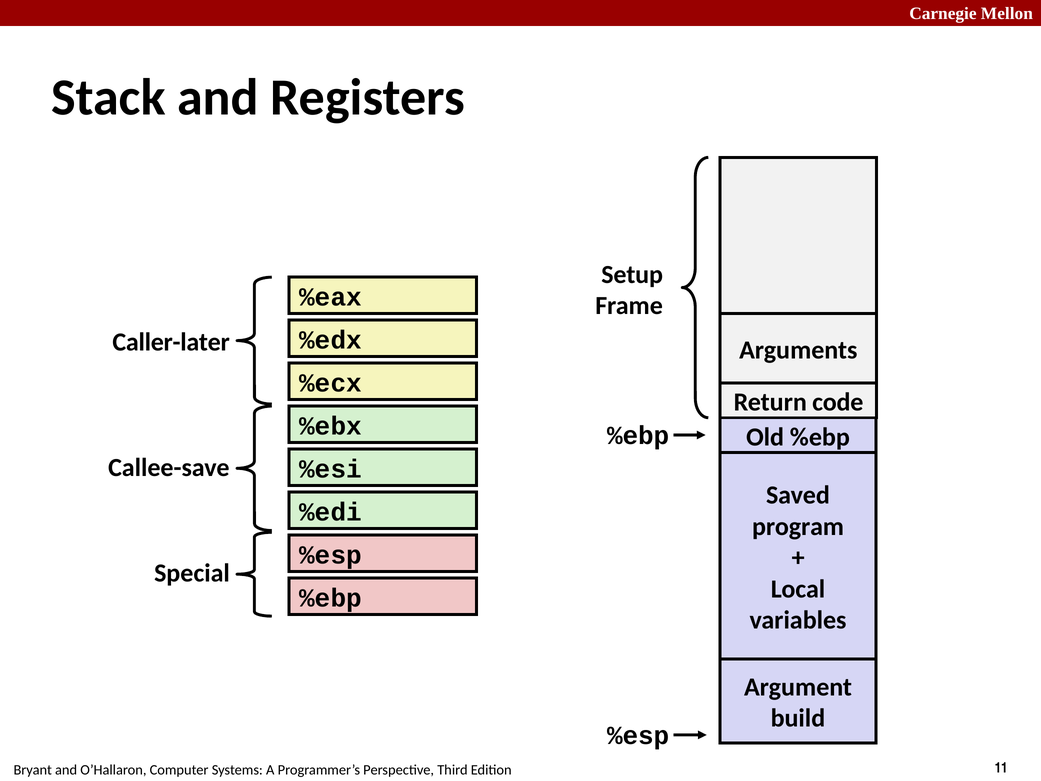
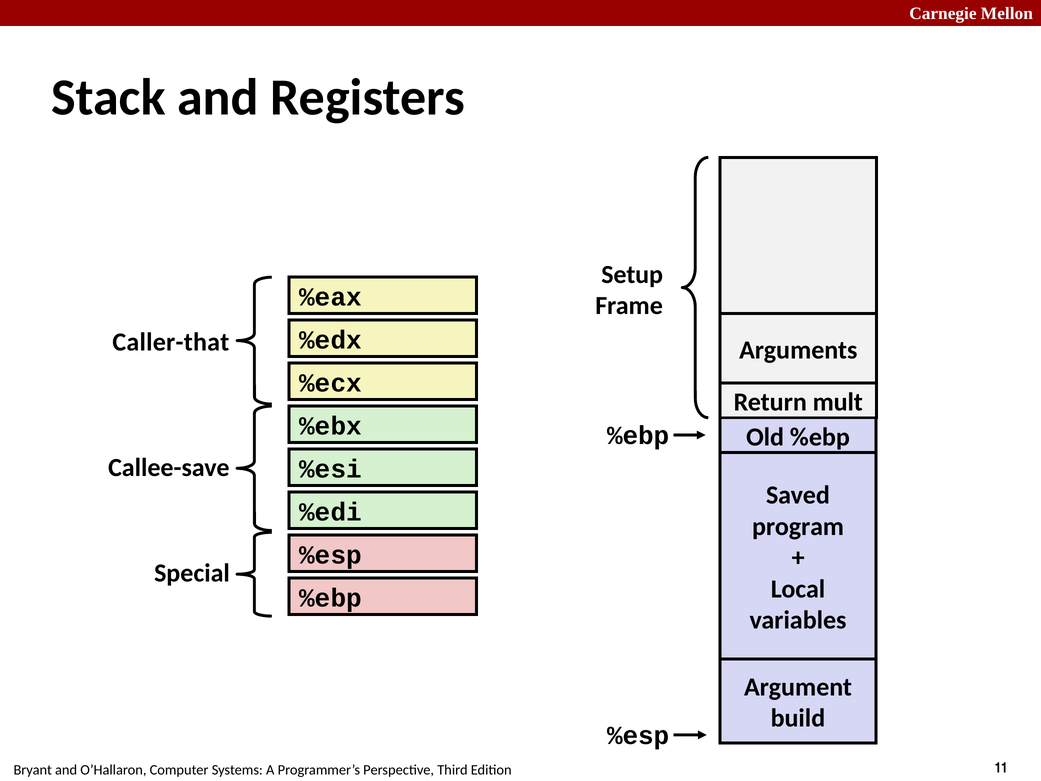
Caller-later: Caller-later -> Caller-that (171, 342)
code: code -> mult (838, 402)
